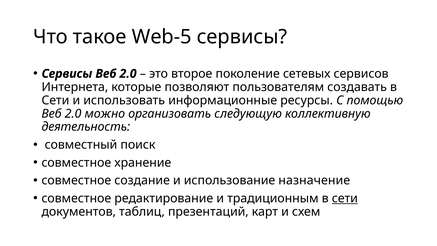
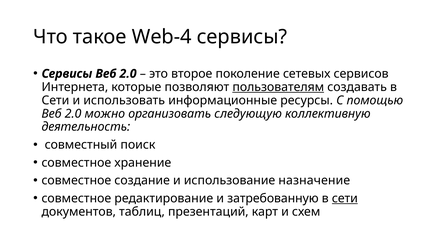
Web-5: Web-5 -> Web-4 (162, 37)
пользователям underline: none -> present (278, 87)
традиционным: традиционным -> затребованную (273, 198)
